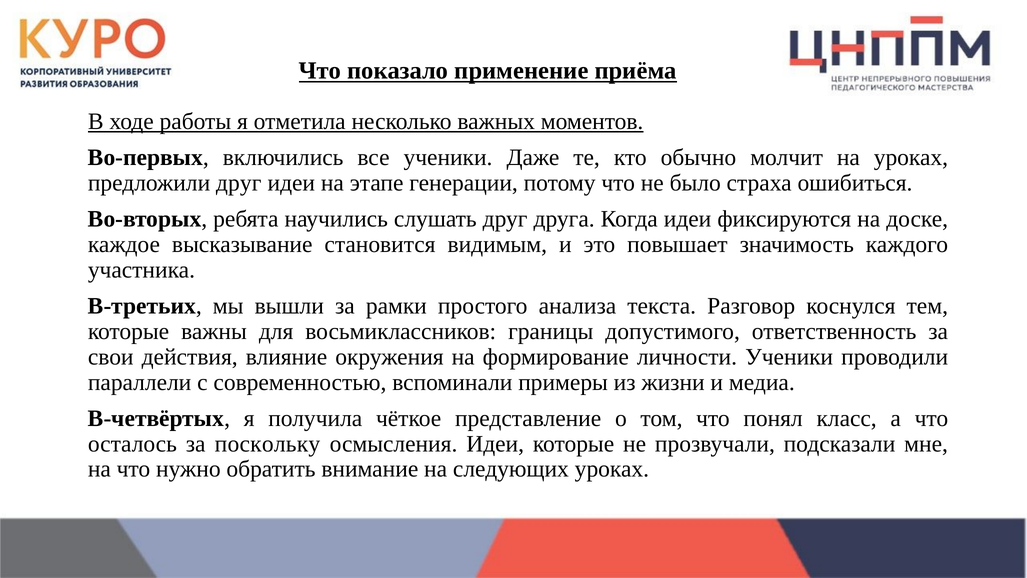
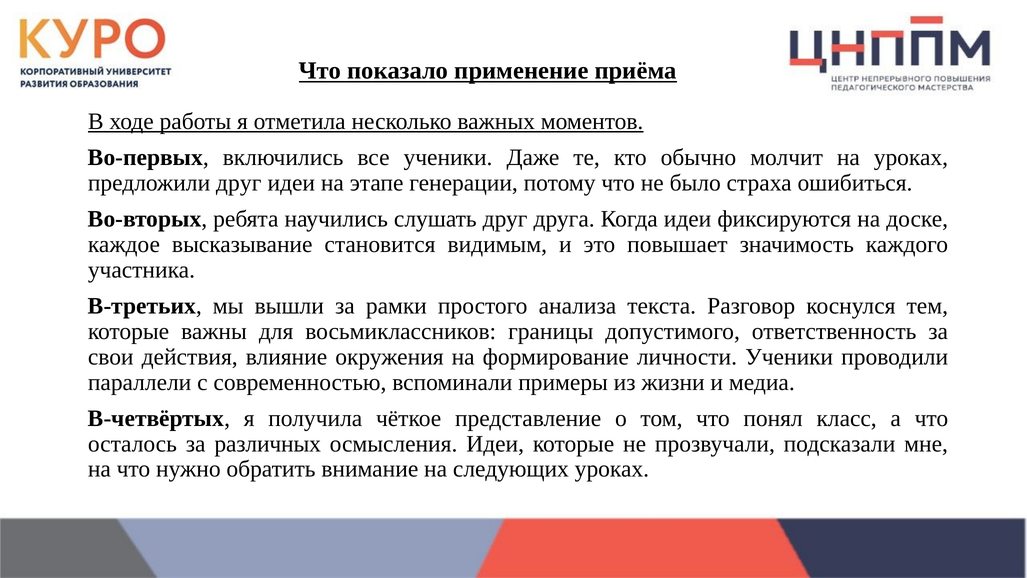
поскольку: поскольку -> различных (268, 444)
